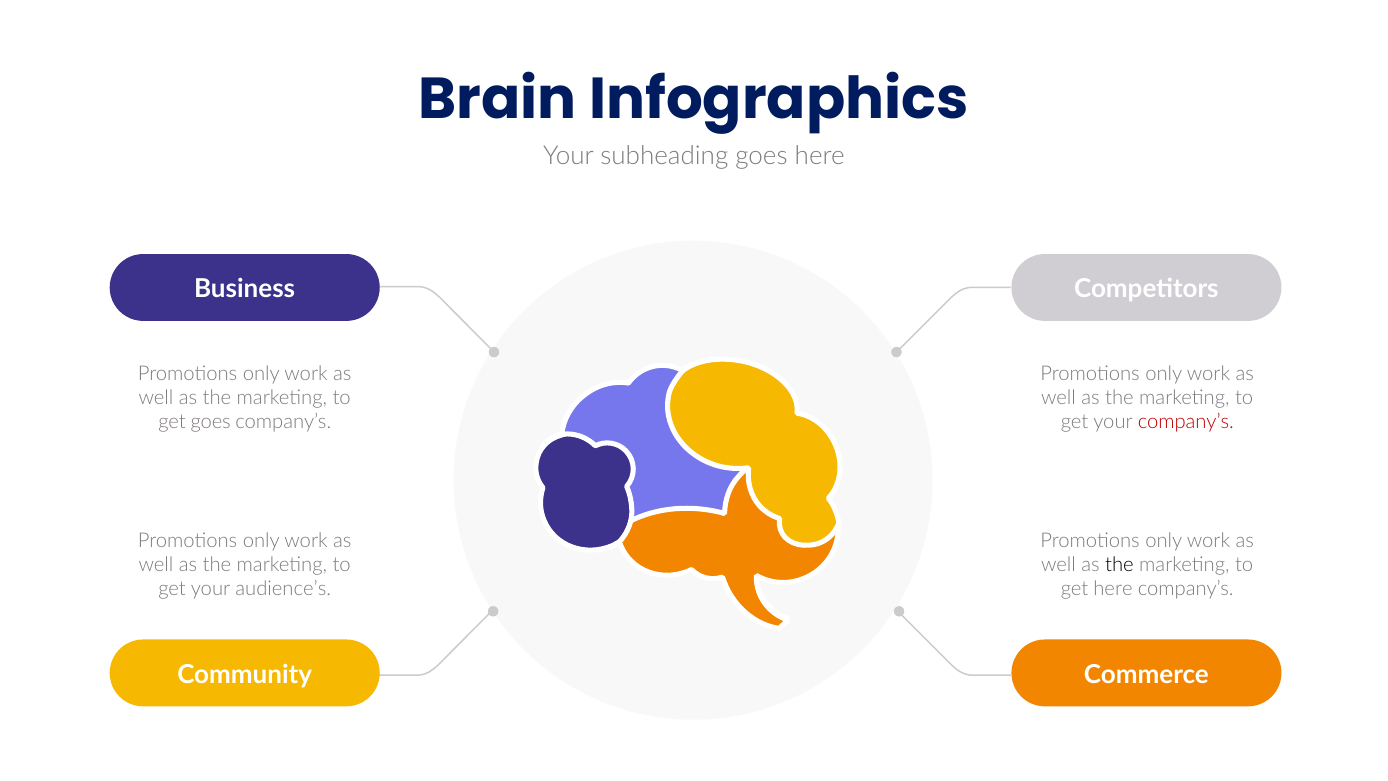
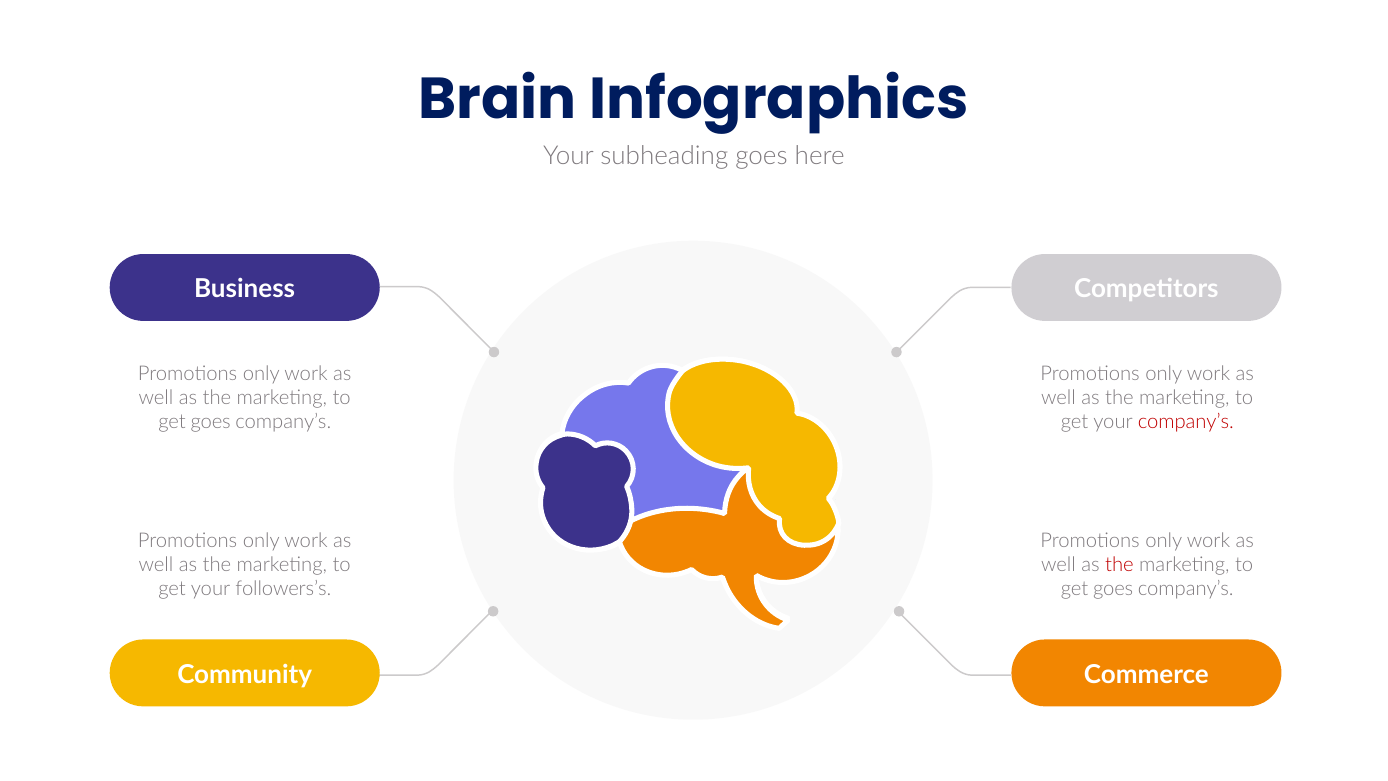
the colour: black -> red (1119, 565)
audience’s: audience’s -> followers’s (283, 589)
here: here -> goes (1113, 589)
